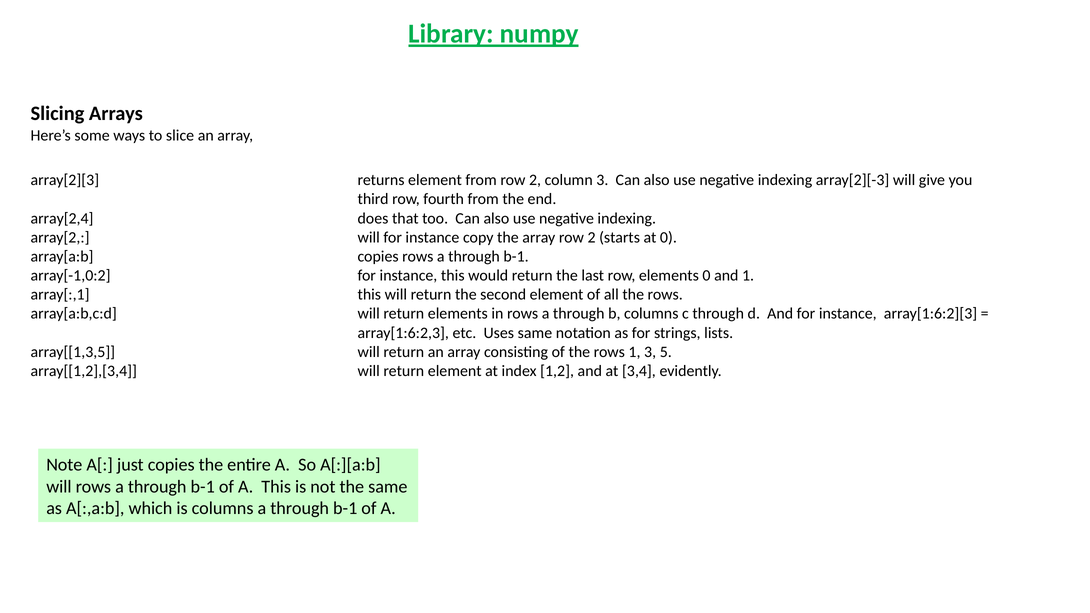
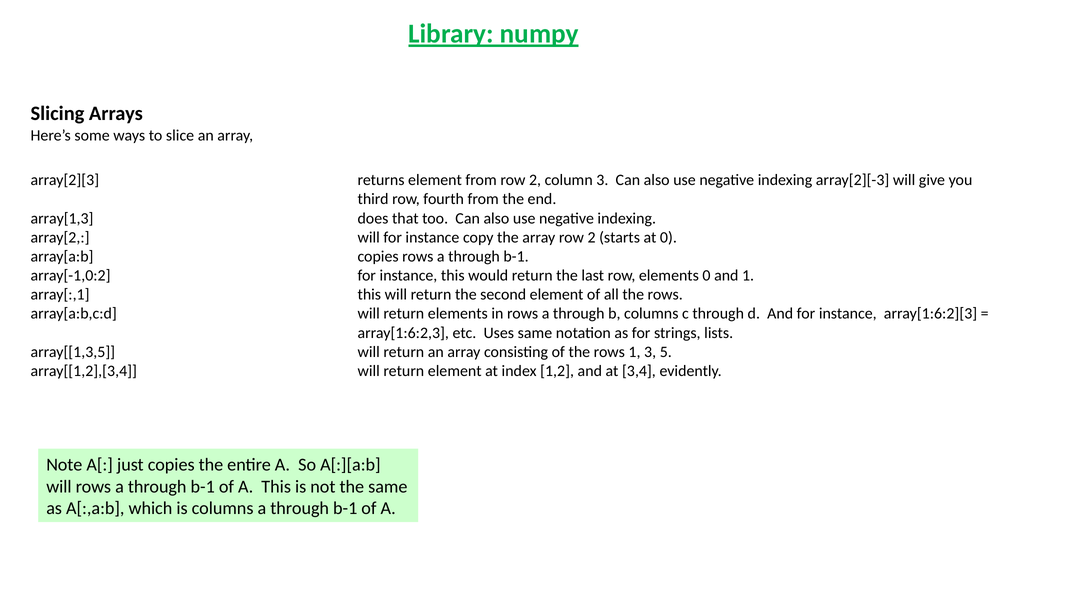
array[2,4: array[2,4 -> array[1,3 (62, 218)
